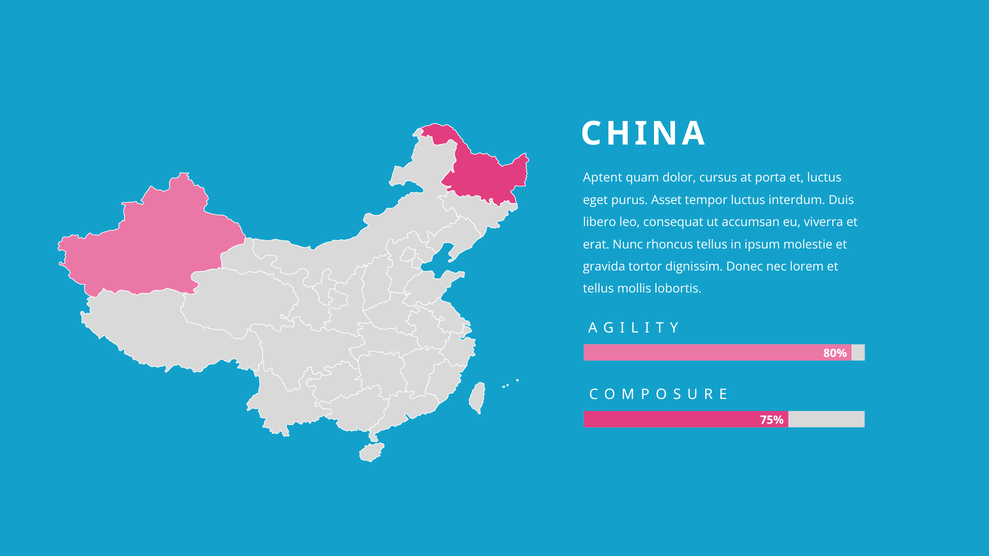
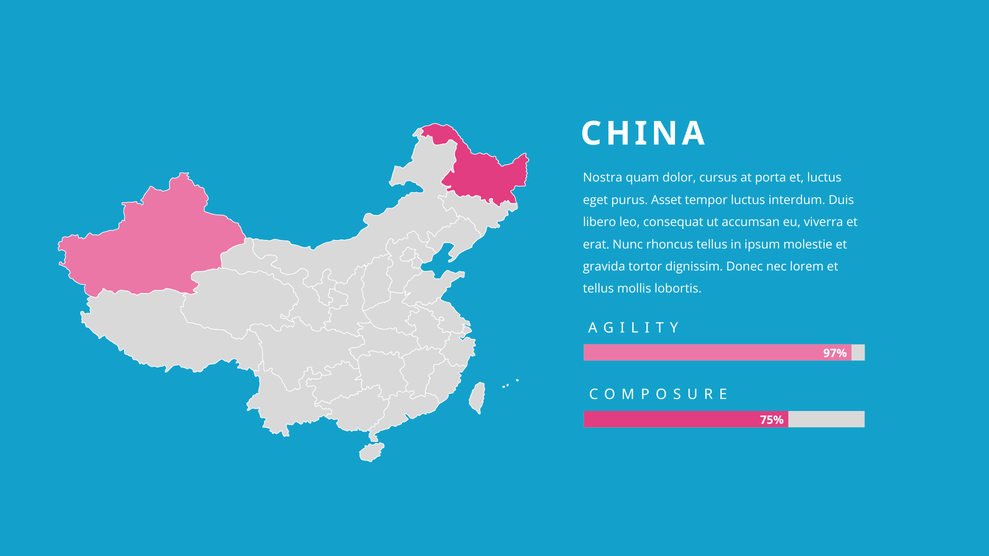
Aptent: Aptent -> Nostra (603, 178)
80%: 80% -> 97% (835, 353)
